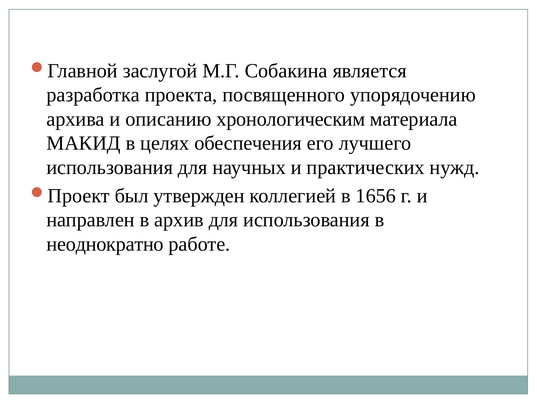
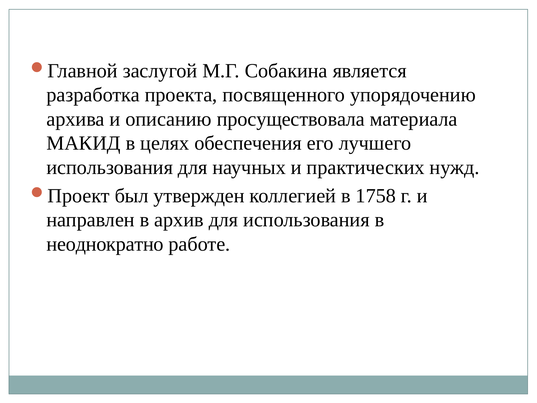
хронологическим: хронологическим -> просуществовала (291, 119)
1656: 1656 -> 1758 (376, 196)
